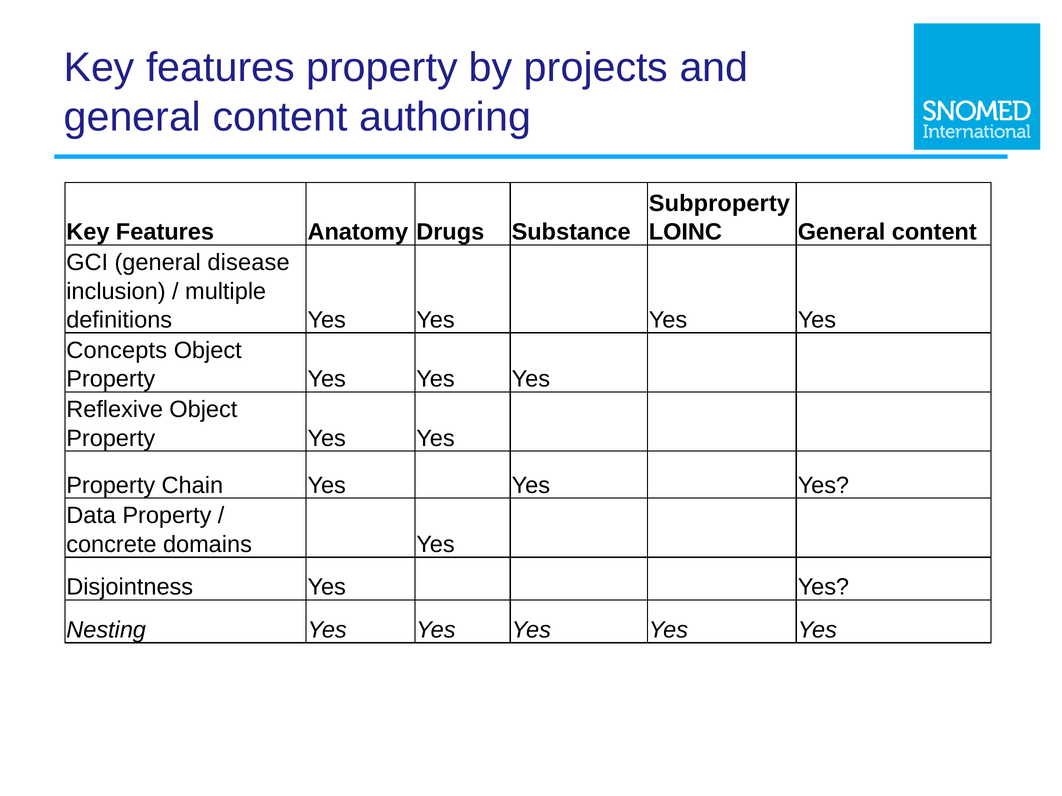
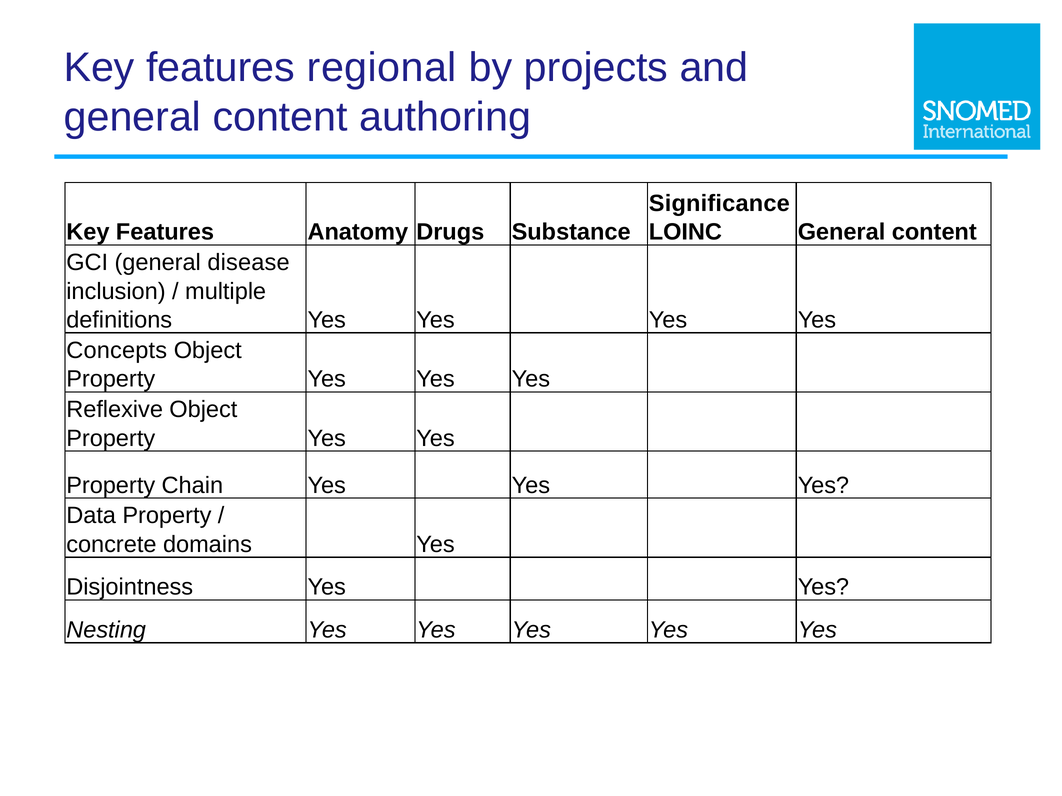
features property: property -> regional (382, 68)
Subproperty: Subproperty -> Significance (719, 204)
